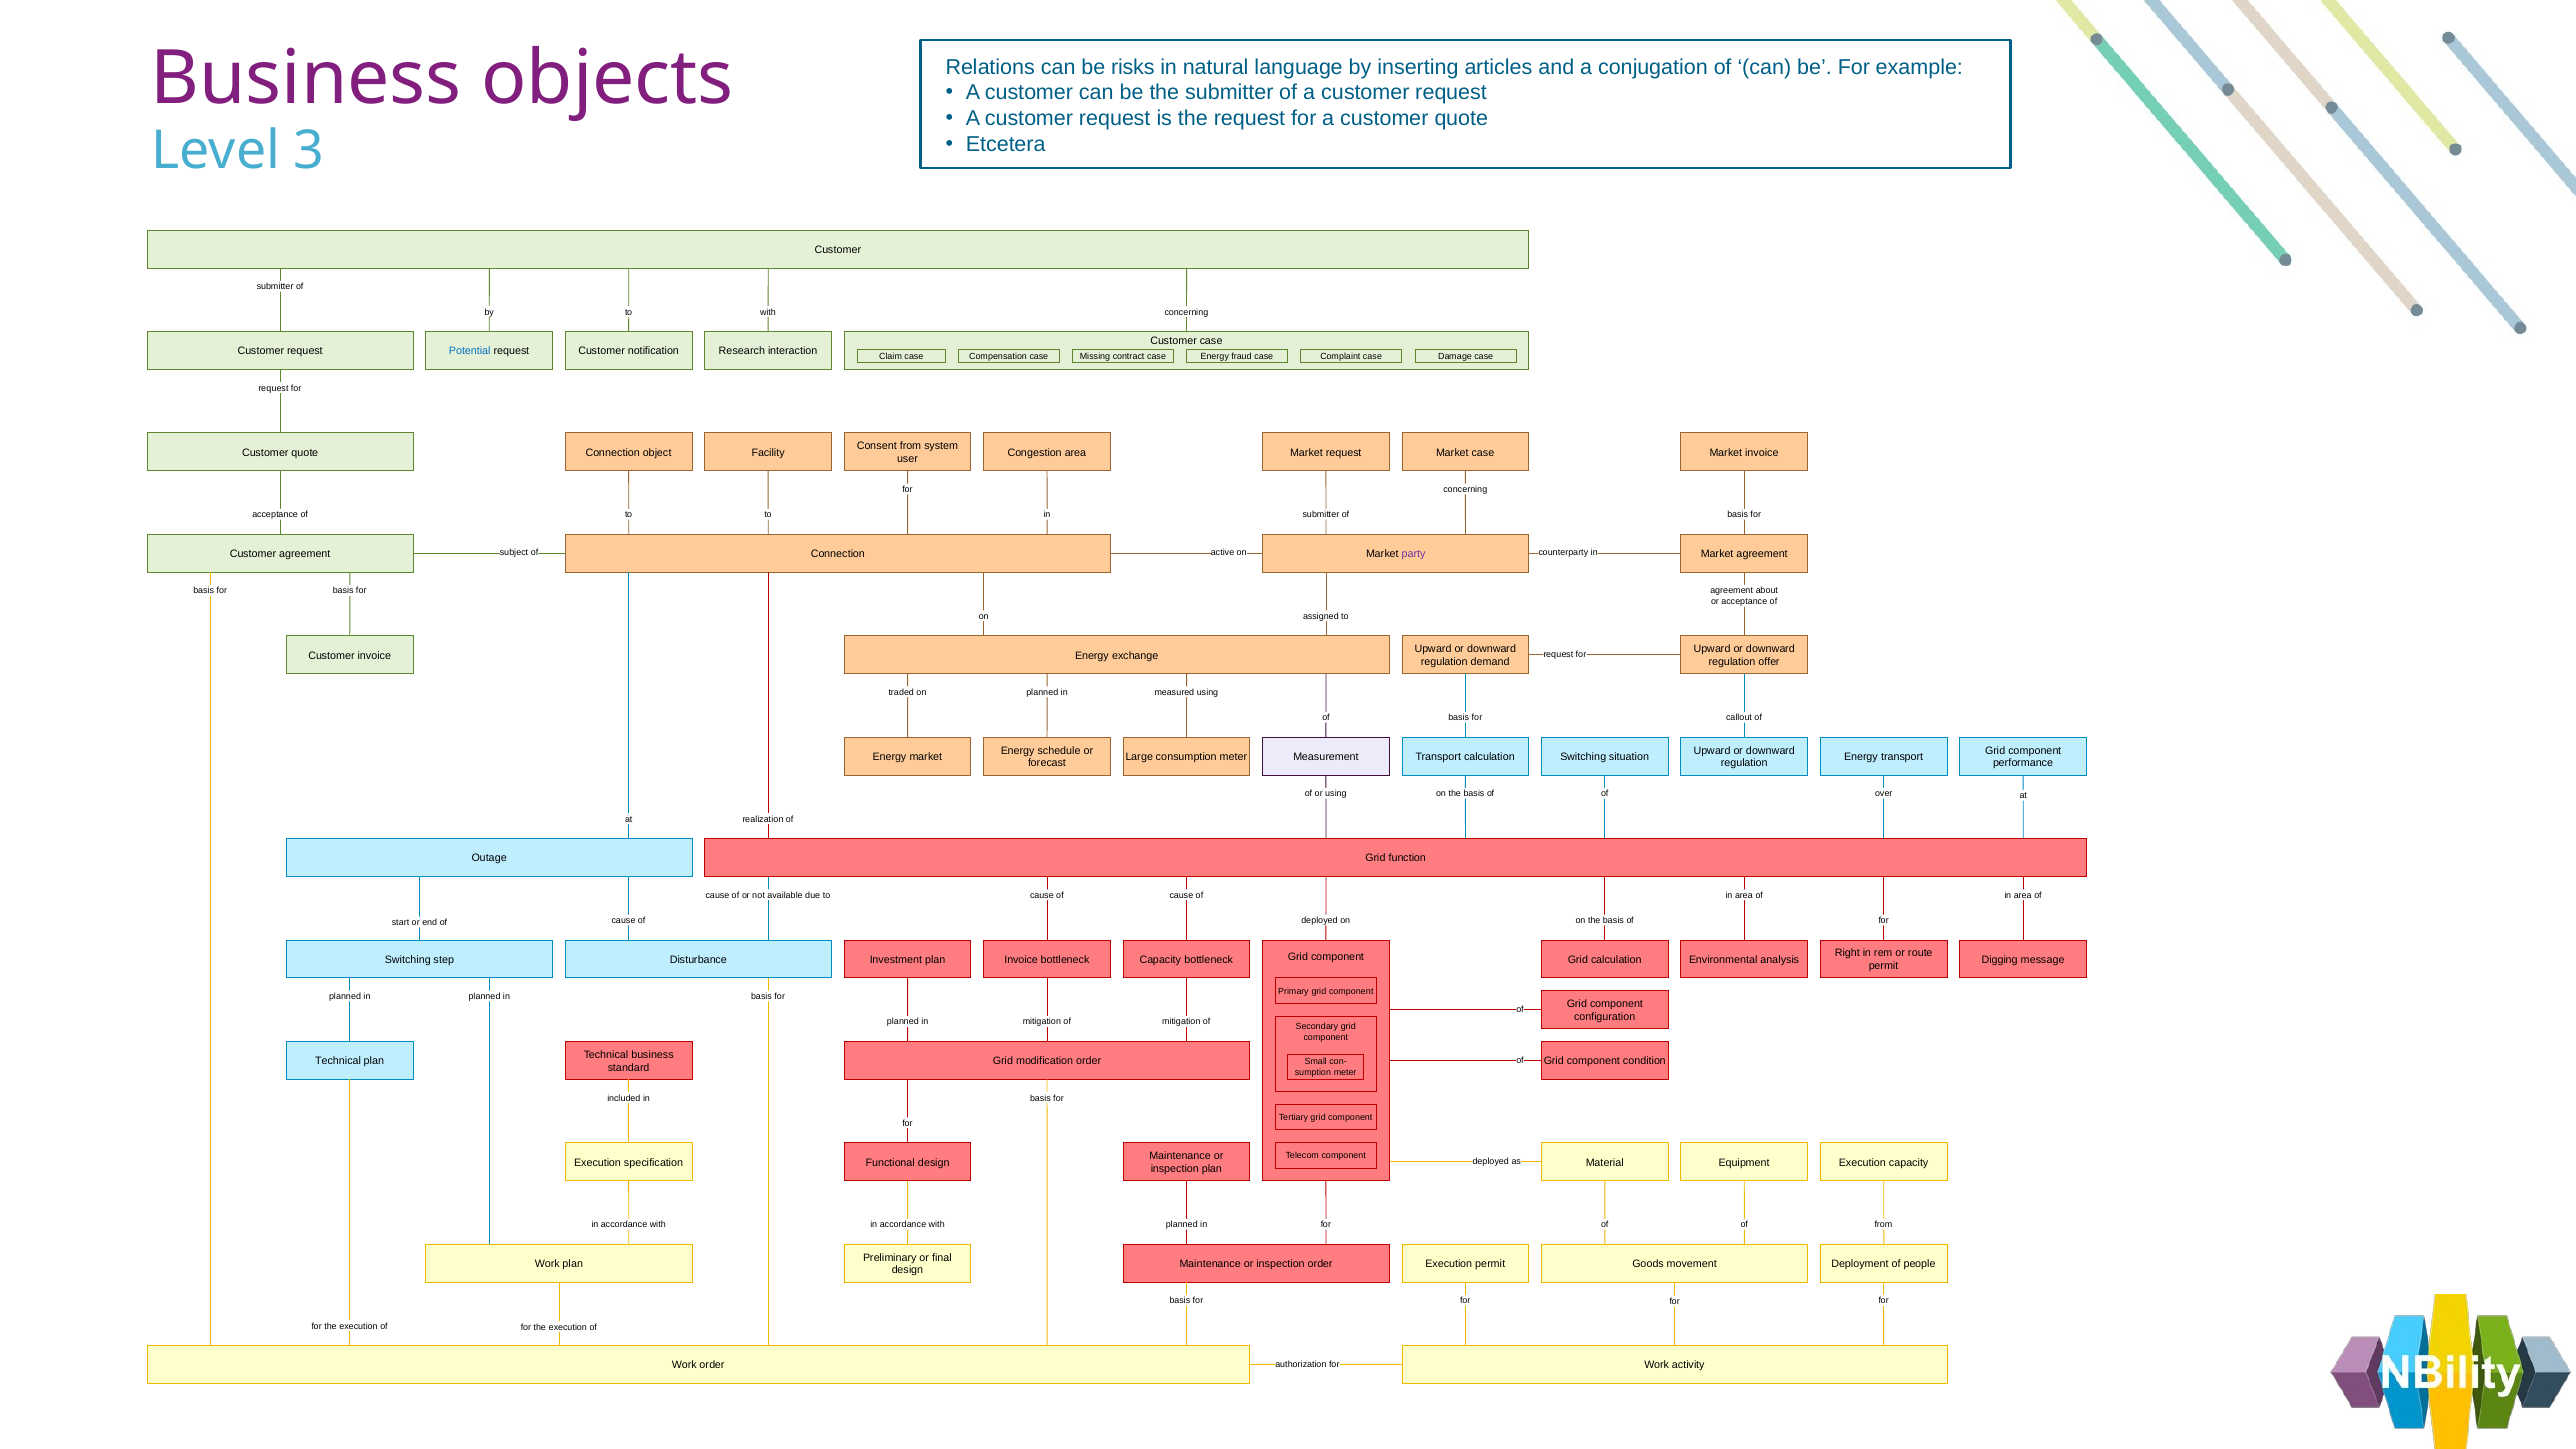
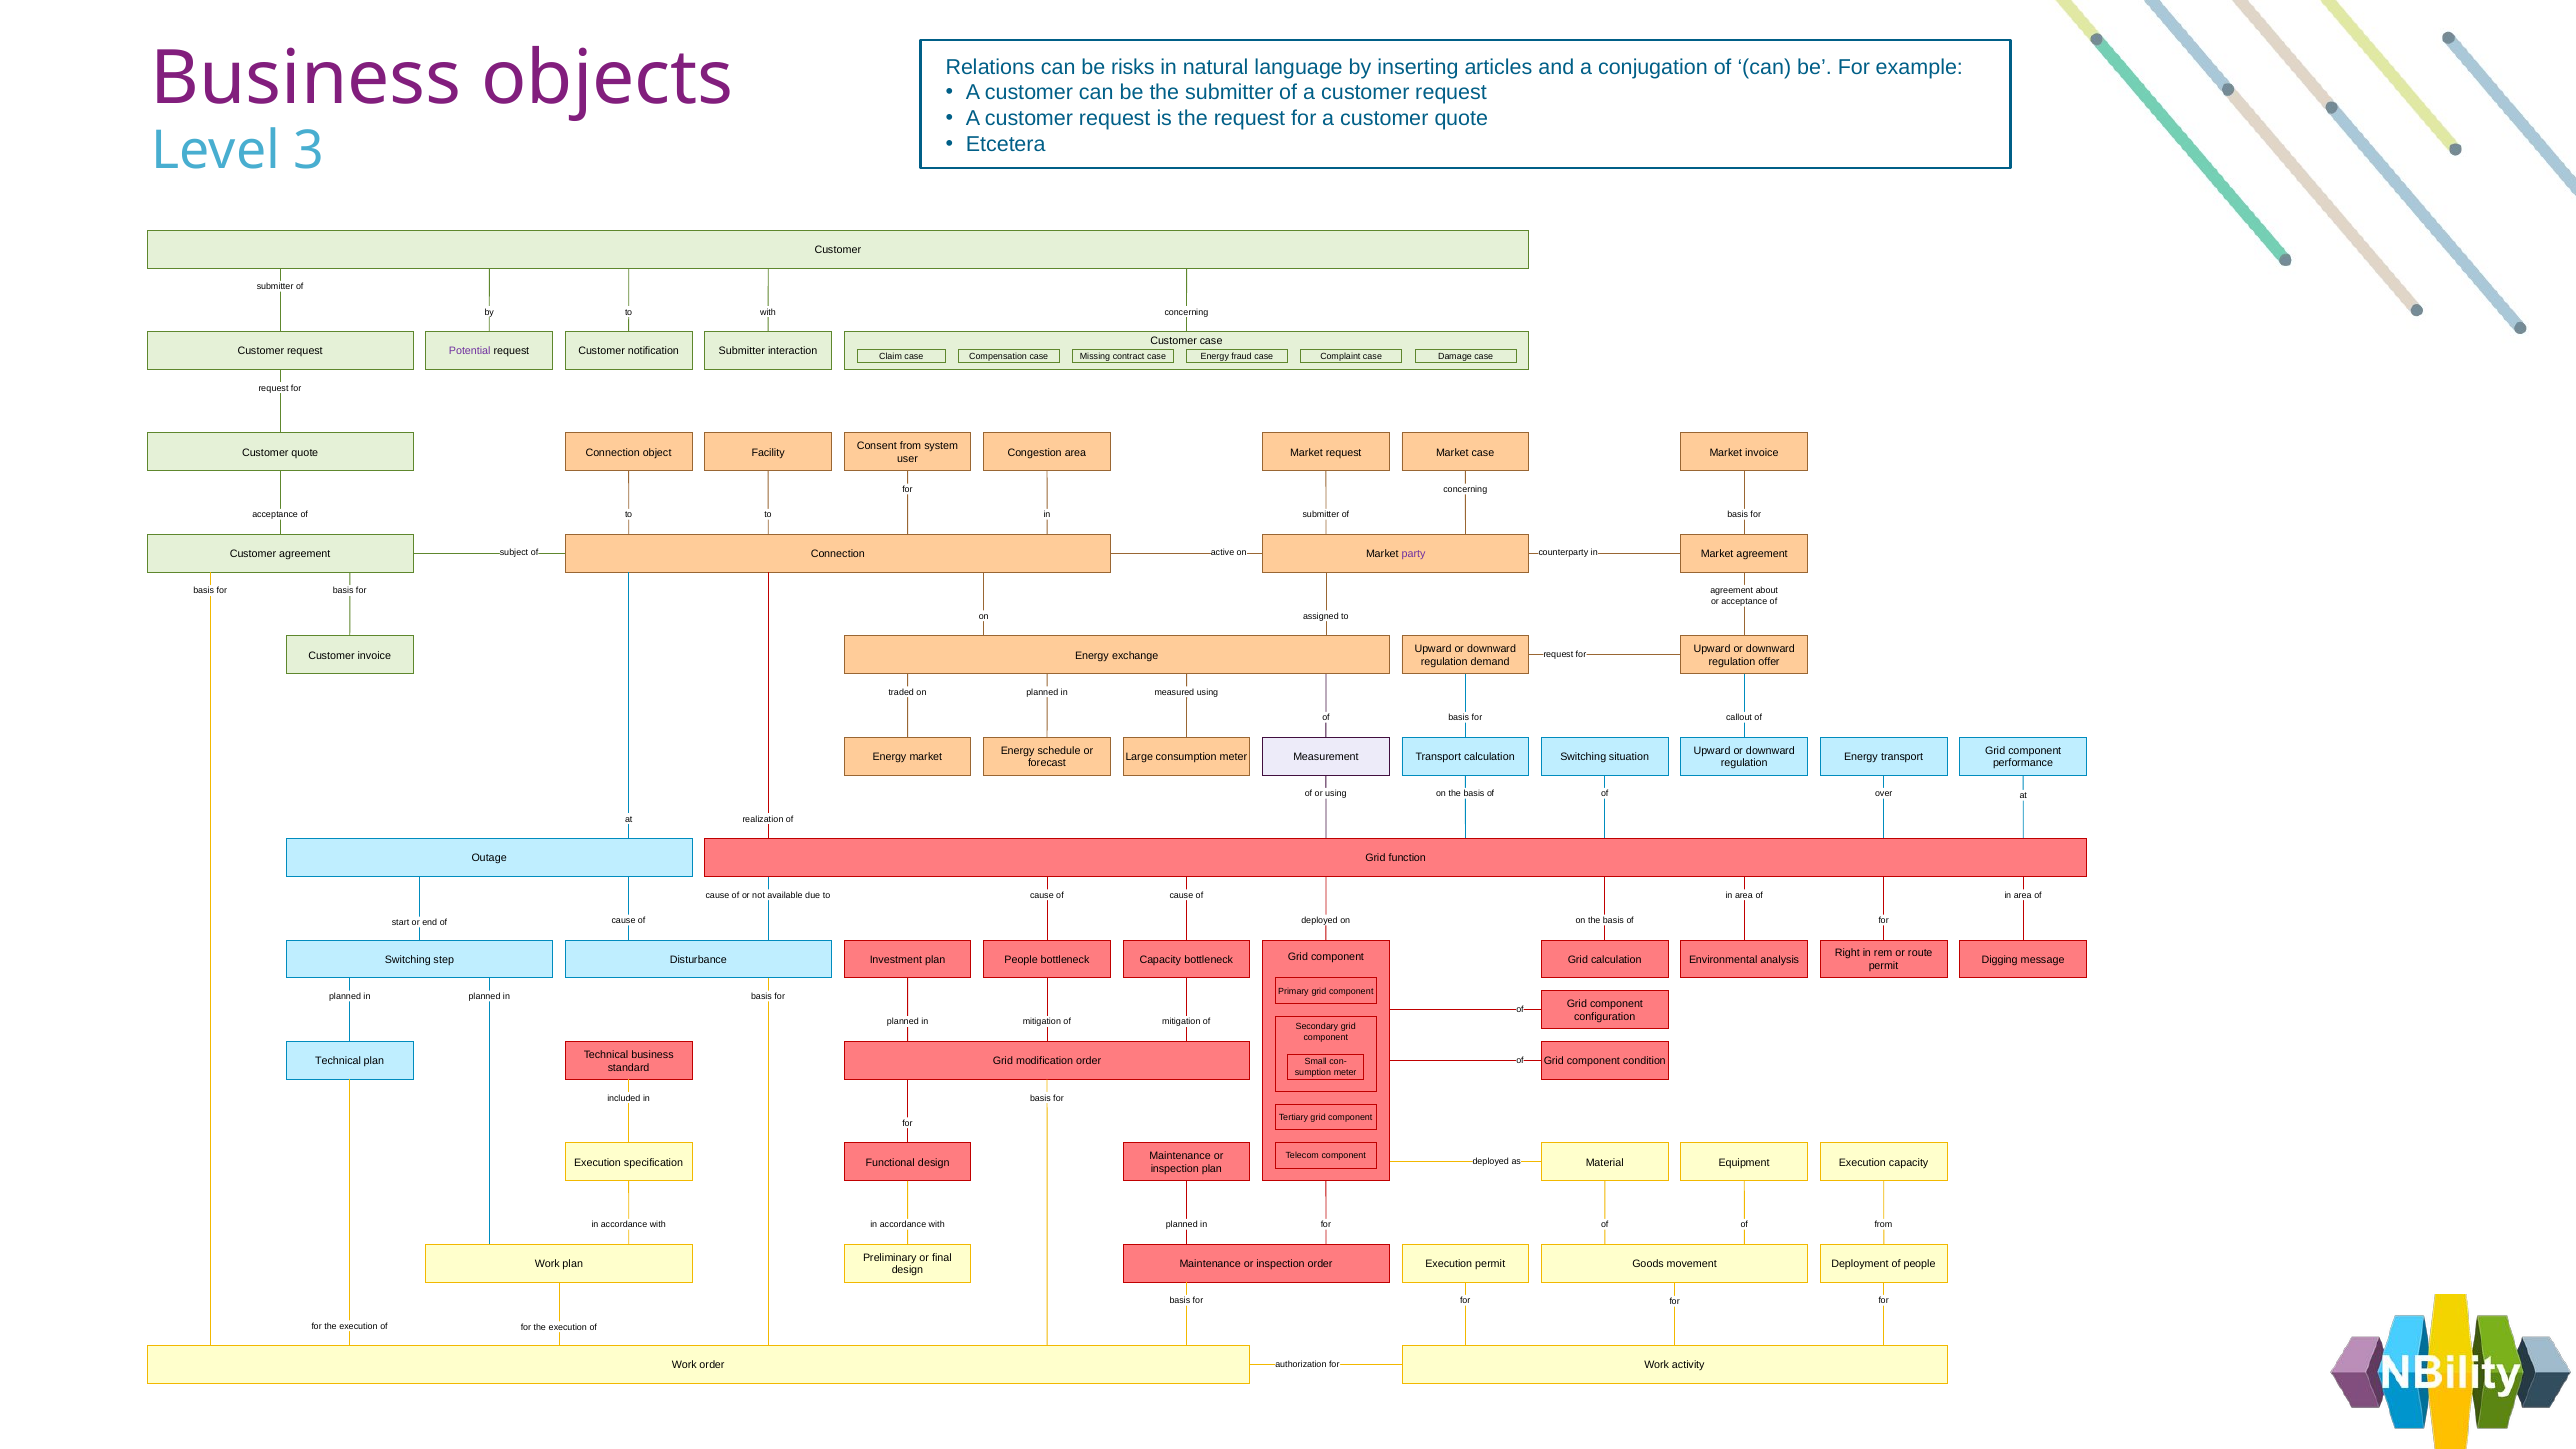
Potential colour: blue -> purple (470, 351)
notification Research: Research -> Submitter (742, 351)
Invoice: Invoice -> People (1021, 960)
